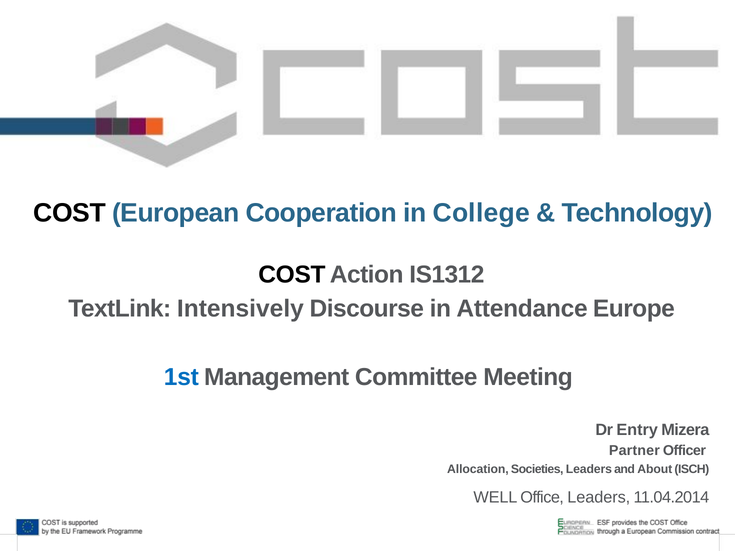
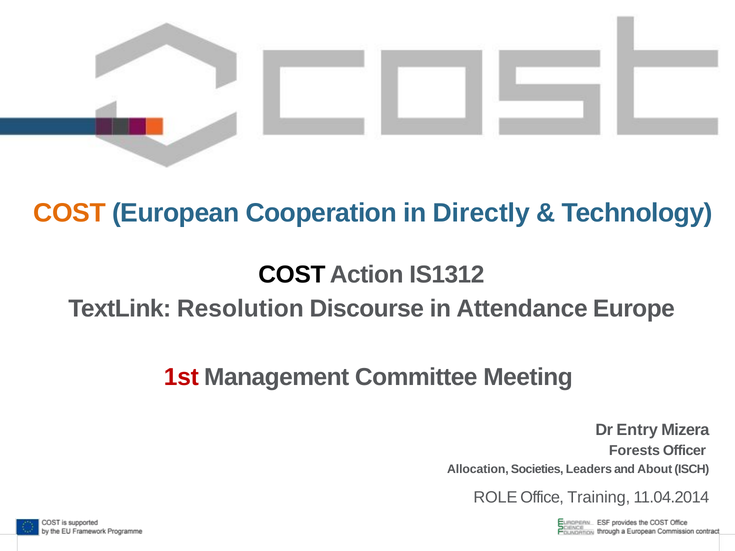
COST colour: black -> orange (70, 213)
College: College -> Directly (481, 213)
Intensively: Intensively -> Resolution (240, 309)
1st colour: blue -> red (181, 377)
Partner: Partner -> Forests (635, 451)
WELL: WELL -> ROLE (495, 498)
Office Leaders: Leaders -> Training (599, 498)
